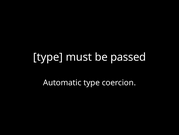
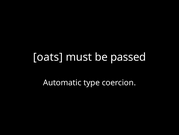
type: type -> oats (48, 57)
